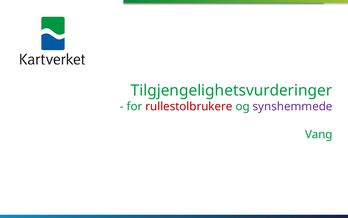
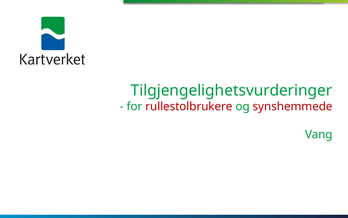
synshemmede colour: purple -> red (293, 106)
